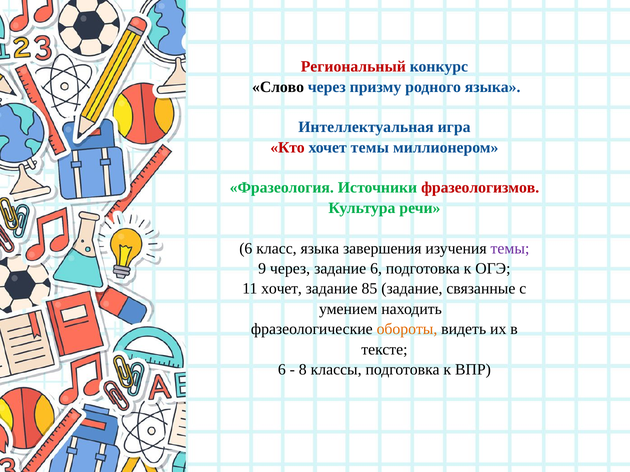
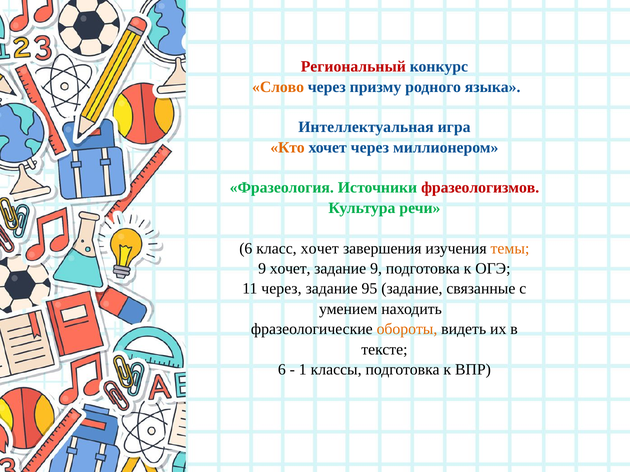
Слово colour: black -> orange (278, 87)
Кто colour: red -> orange (288, 148)
хочет темы: темы -> через (370, 148)
класс языка: языка -> хочет (320, 249)
темы colour: purple -> orange (510, 249)
9 через: через -> хочет (290, 269)
задание 6: 6 -> 9 (376, 269)
11 хочет: хочет -> через (281, 289)
85: 85 -> 95 (369, 289)
8: 8 -> 1 (303, 370)
